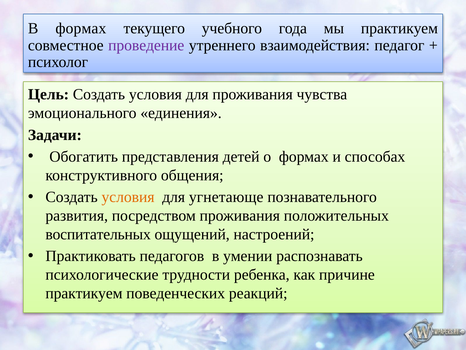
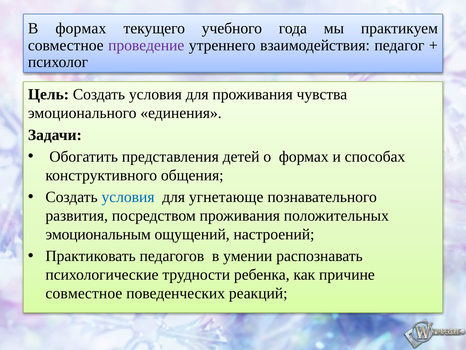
условия colour: orange -> blue (128, 197)
воспитательных: воспитательных -> эмоциональным (98, 234)
практикуем: практикуем -> совместное (84, 293)
